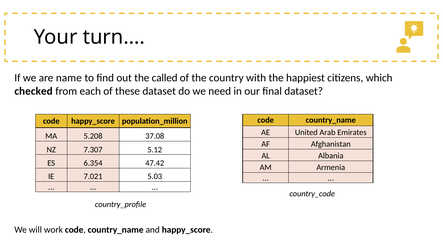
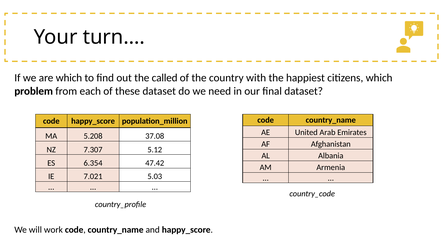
are name: name -> which (69, 78)
checked: checked -> problem (34, 91)
